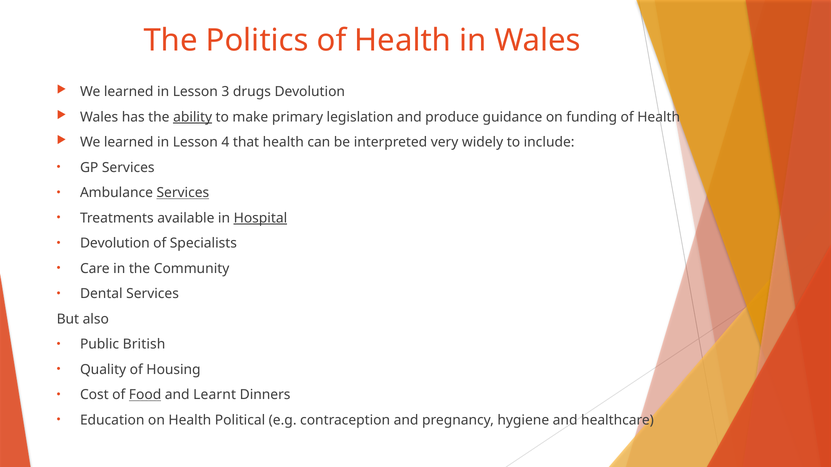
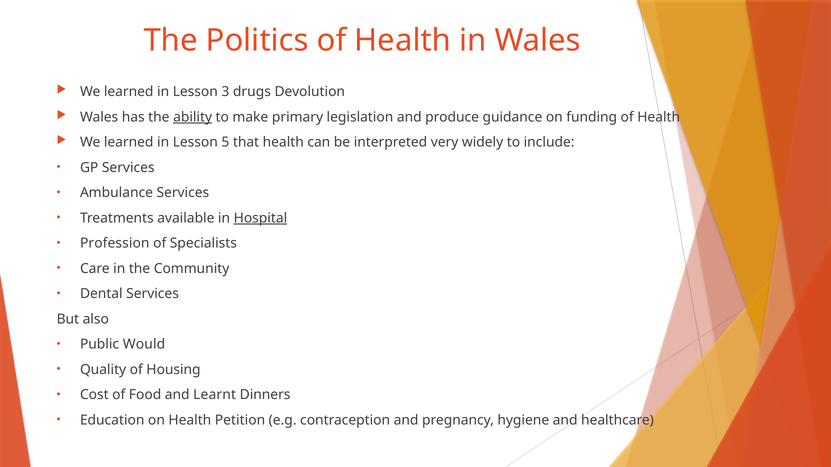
4: 4 -> 5 (225, 142)
Services underline: present -> none (183, 193)
Devolution: Devolution -> Profession (115, 244)
British: British -> Would (144, 345)
Food underline: present -> none (145, 395)
Political: Political -> Petition (240, 420)
